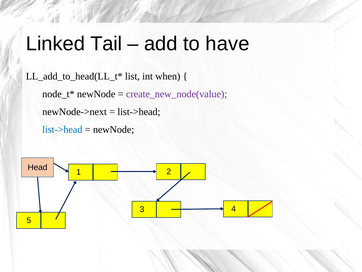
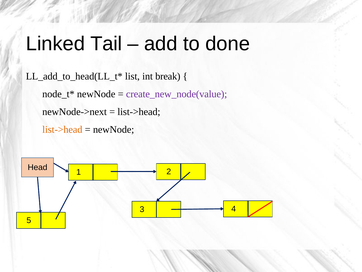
have: have -> done (228, 44)
when: when -> break (168, 76)
list->head colour: blue -> orange (62, 129)
